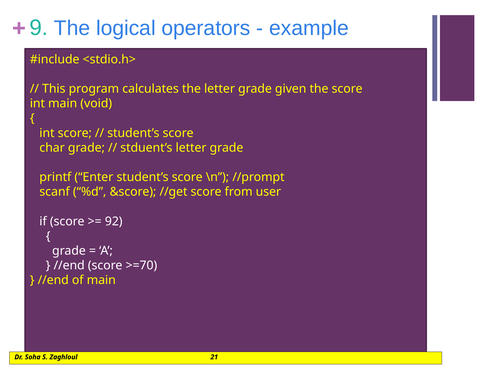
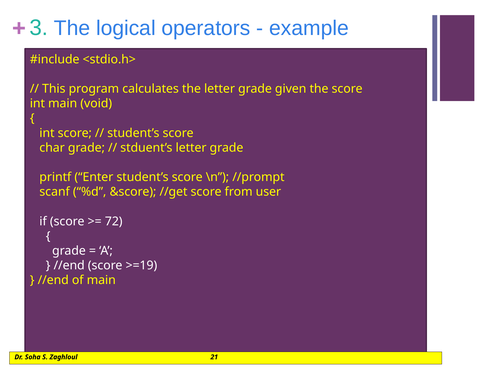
9: 9 -> 3 (39, 28)
92: 92 -> 72 (114, 221)
>=70: >=70 -> >=19 (141, 265)
